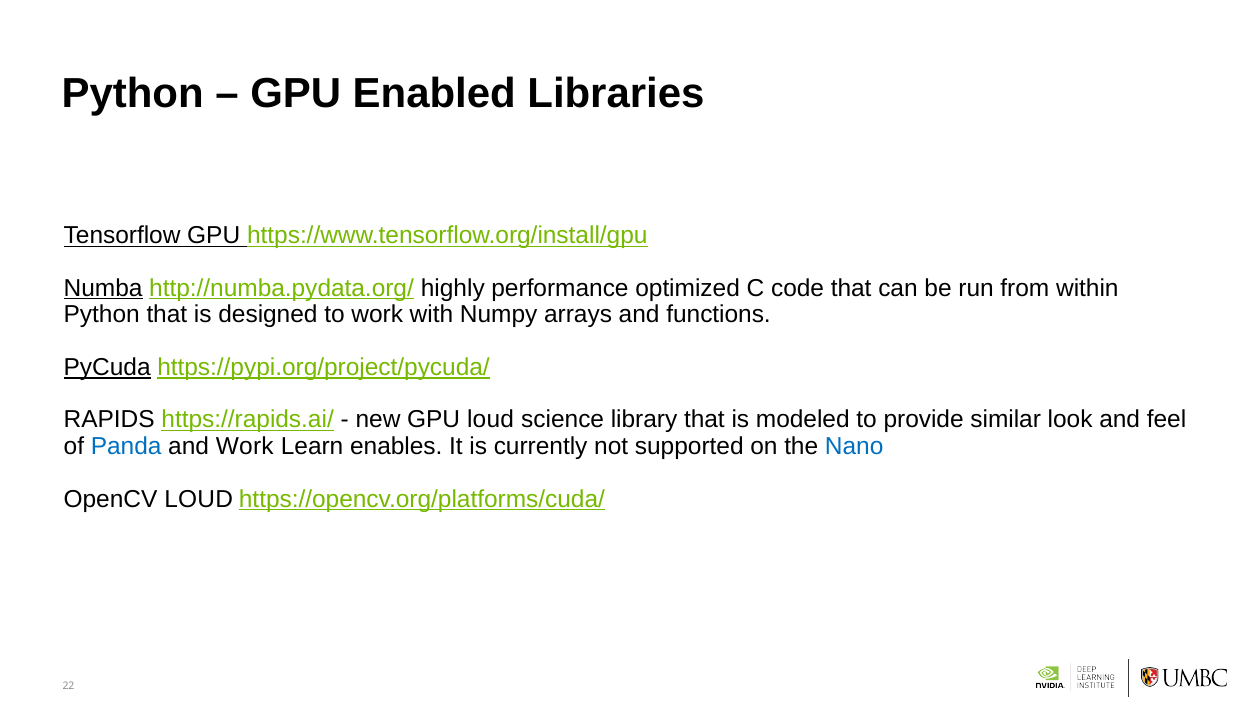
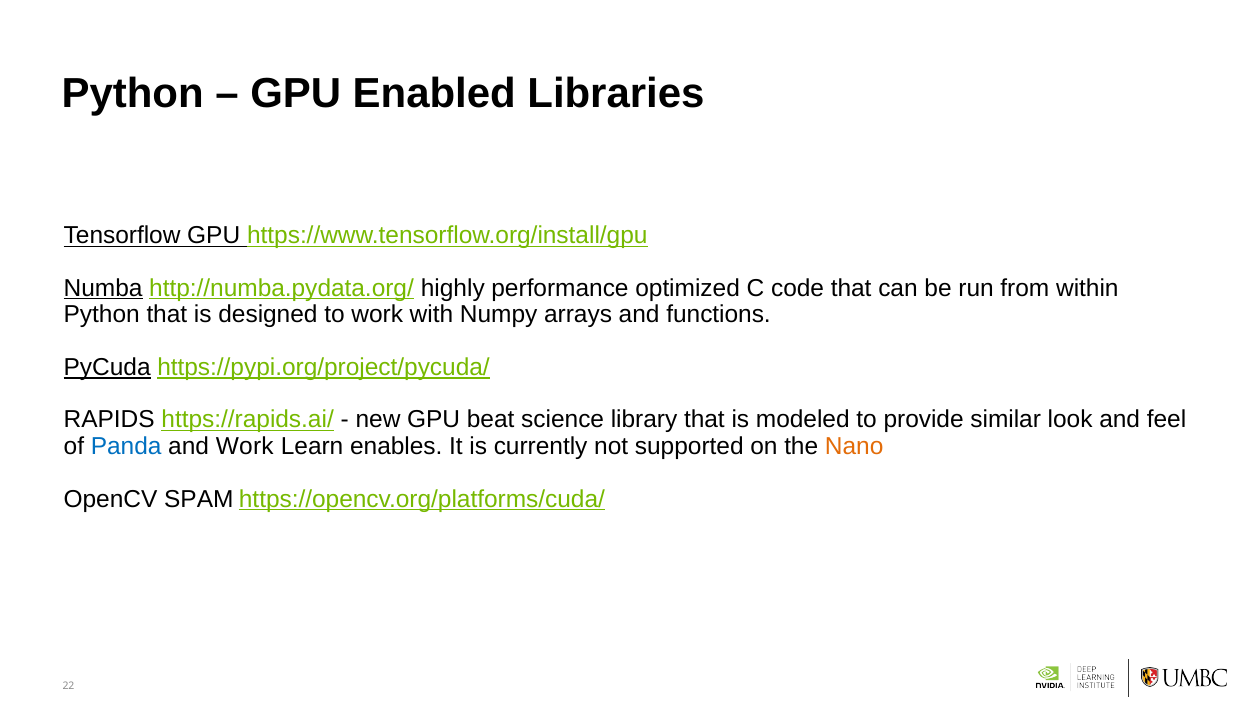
GPU loud: loud -> beat (491, 420)
Nano colour: blue -> orange (854, 446)
OpenCV LOUD: LOUD -> SPAM (199, 499)
